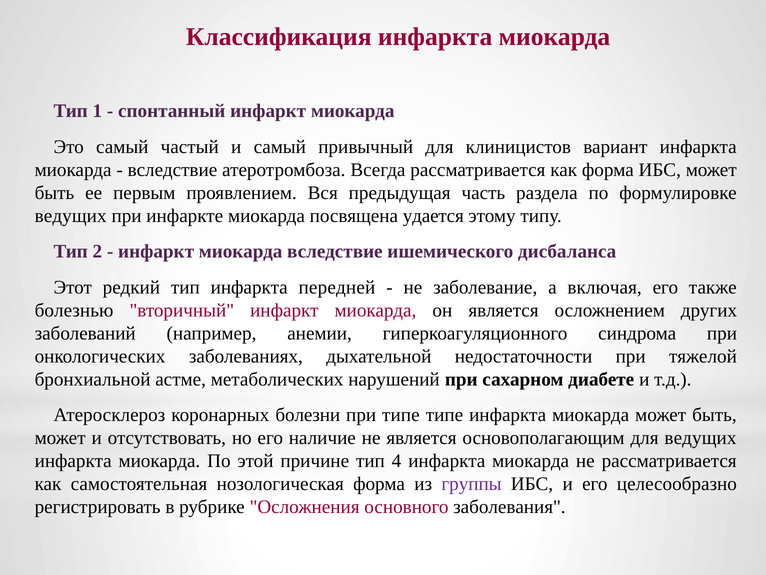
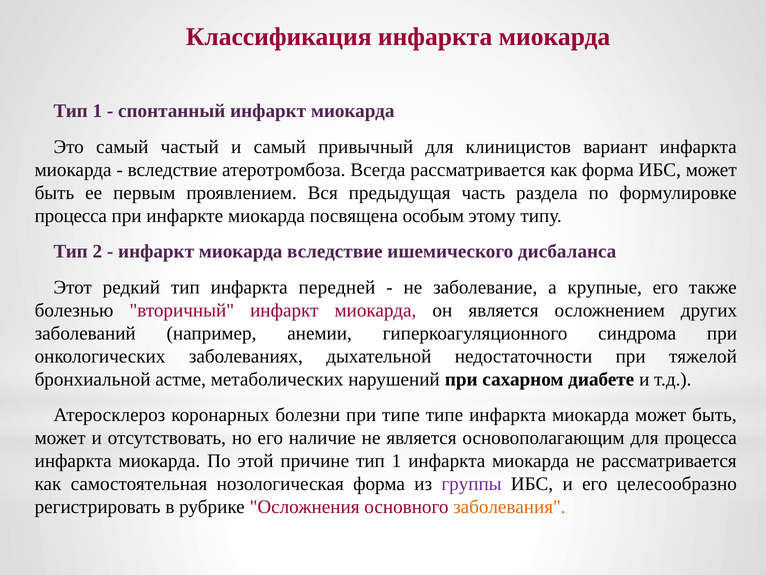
ведущих: ведущих -> процесса (71, 216)
удается: удается -> особым (433, 216)
включая: включая -> крупные (605, 287)
для ведущих: ведущих -> процесса (701, 438)
причине тип 4: 4 -> 1 (397, 461)
заболевания colour: black -> orange (509, 507)
